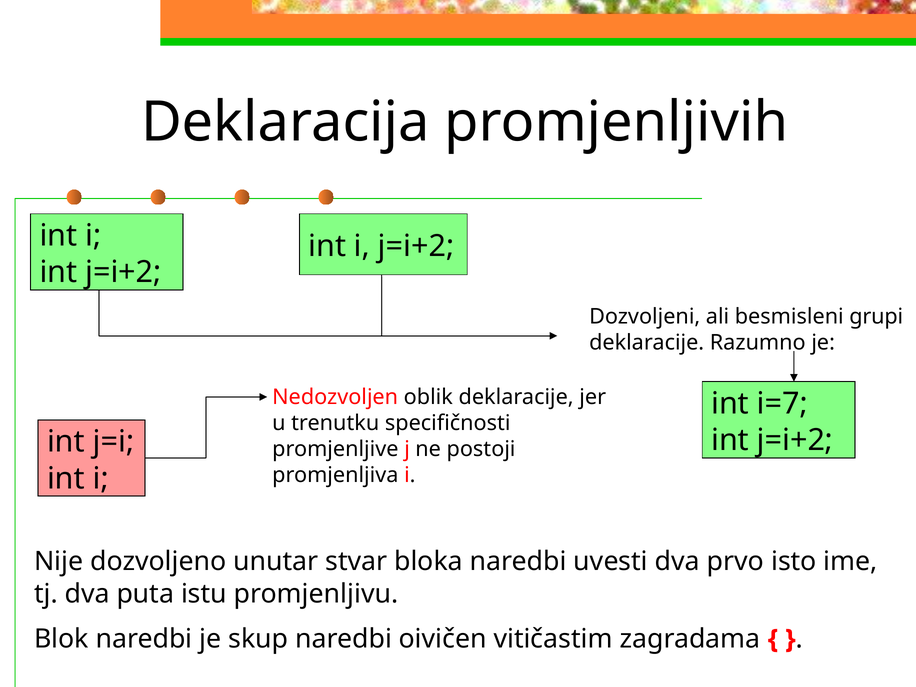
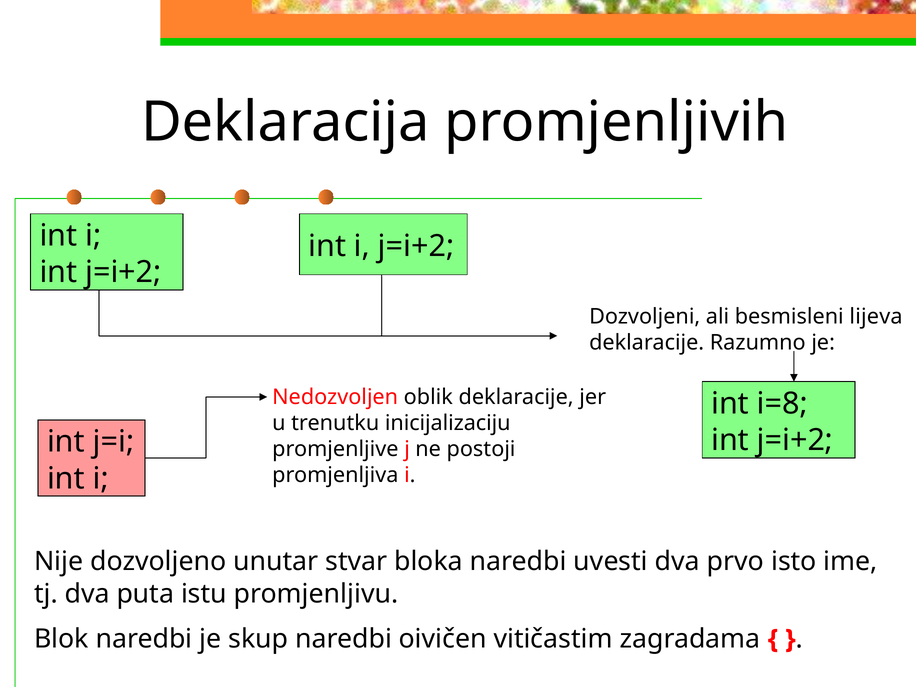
grupi: grupi -> lijeva (876, 317)
i=7: i=7 -> i=8 (782, 404)
specifičnosti: specifičnosti -> inicijalizaciju (448, 423)
